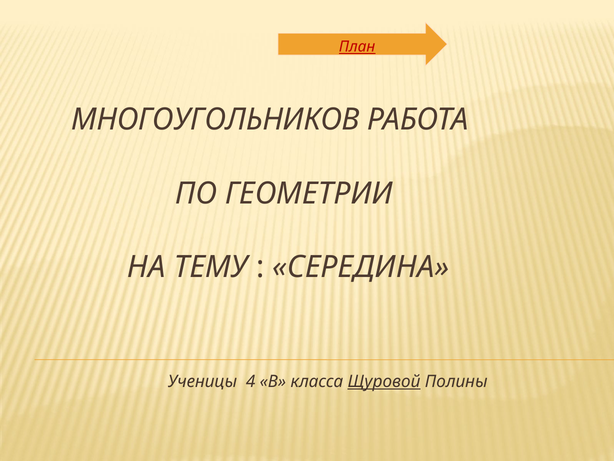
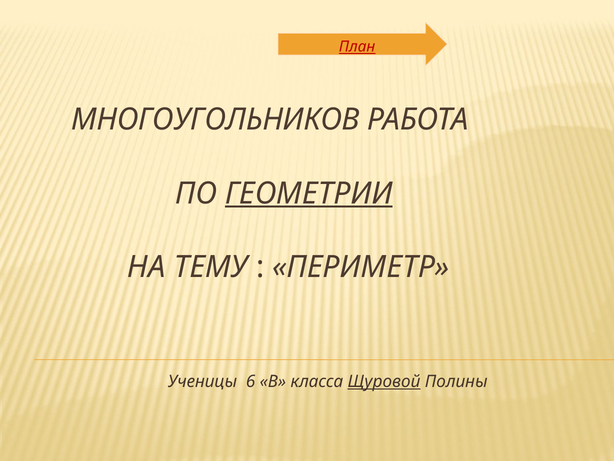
ГЕОМЕТРИИ underline: none -> present (309, 193)
СЕРЕДИНА: СЕРЕДИНА -> ПЕРИМЕТР (361, 267)
4: 4 -> 6 (251, 381)
